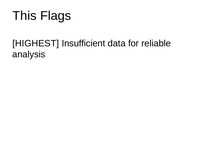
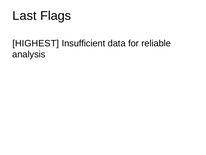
This: This -> Last (24, 16)
